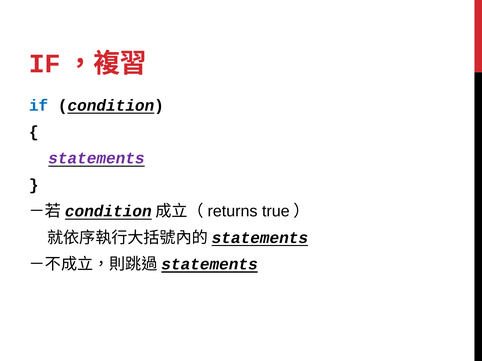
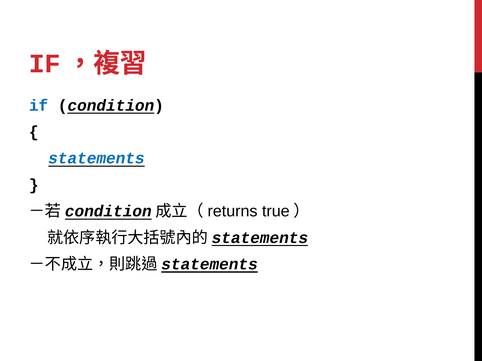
statements colour: purple -> blue (96, 159)
